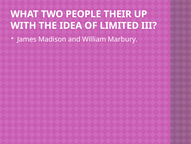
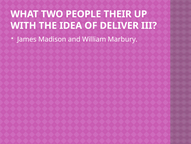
LIMITED: LIMITED -> DELIVER (119, 25)
